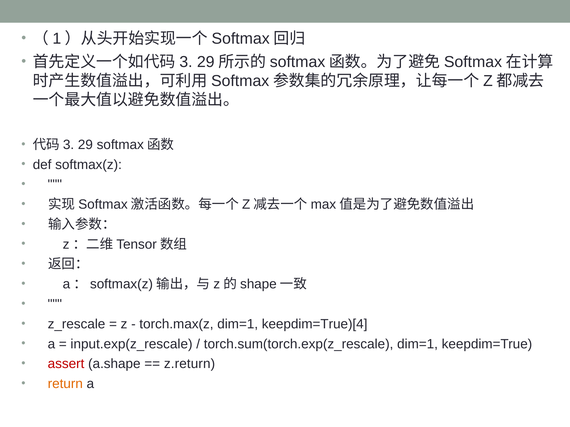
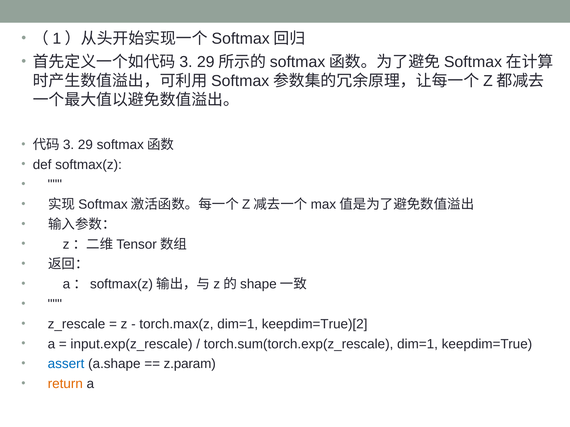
keepdim=True)[4: keepdim=True)[4 -> keepdim=True)[2 (315, 324)
assert colour: red -> blue (66, 364)
z.return: z.return -> z.param (190, 364)
